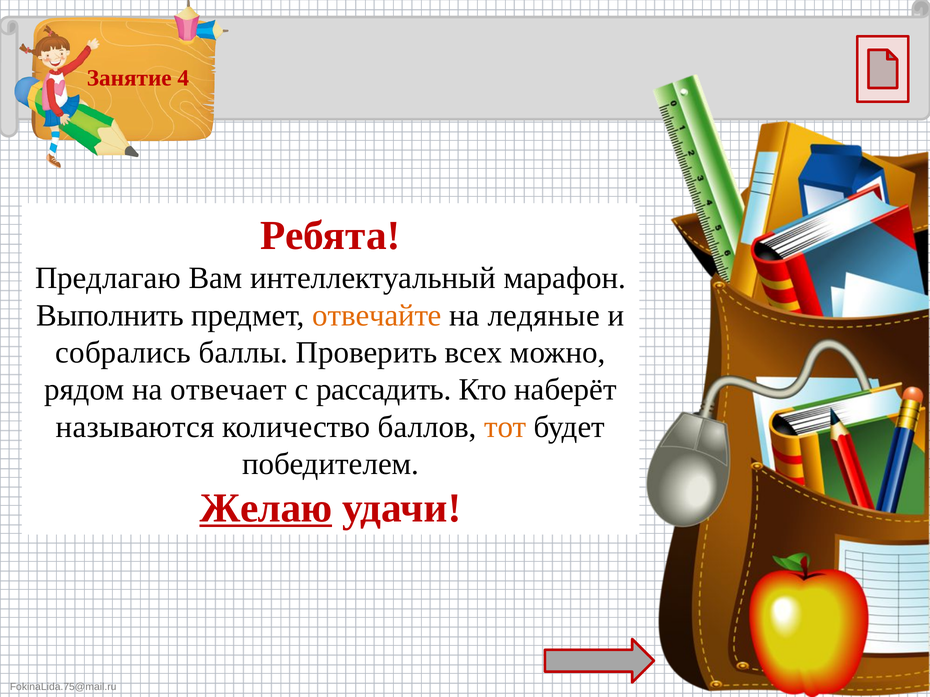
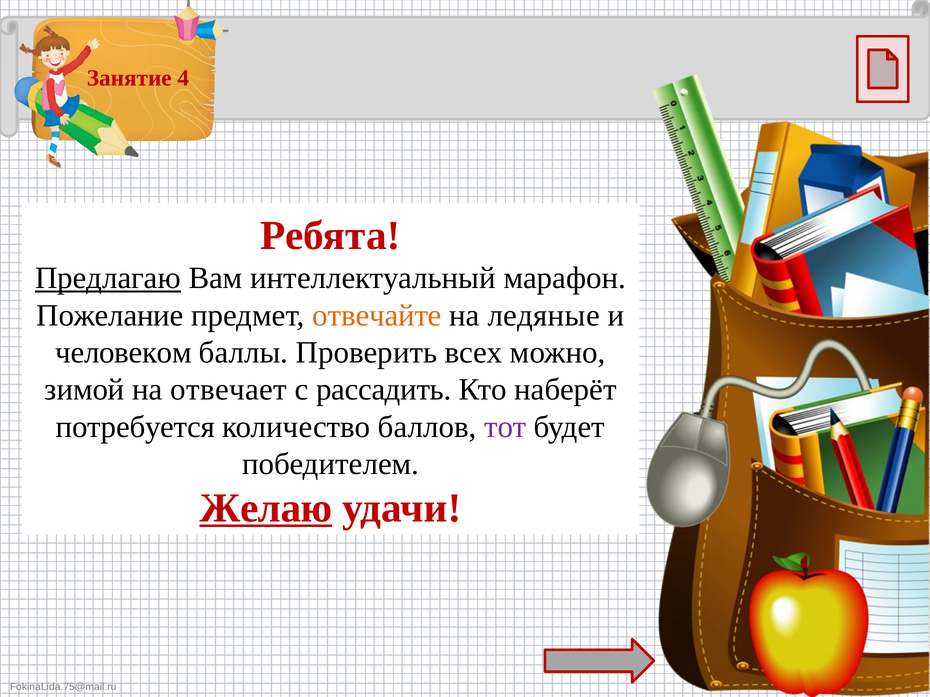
Предлагаю underline: none -> present (108, 278)
Выполнить: Выполнить -> Пожелание (110, 316)
собрались: собрались -> человеком (123, 353)
рядом: рядом -> зимой (84, 390)
называются: называются -> потребуется (135, 427)
тот colour: orange -> purple (505, 427)
